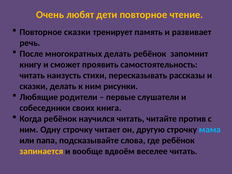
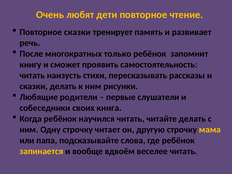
многократных делать: делать -> только (118, 54)
читайте против: против -> делать (192, 119)
мама colour: light blue -> yellow (210, 130)
